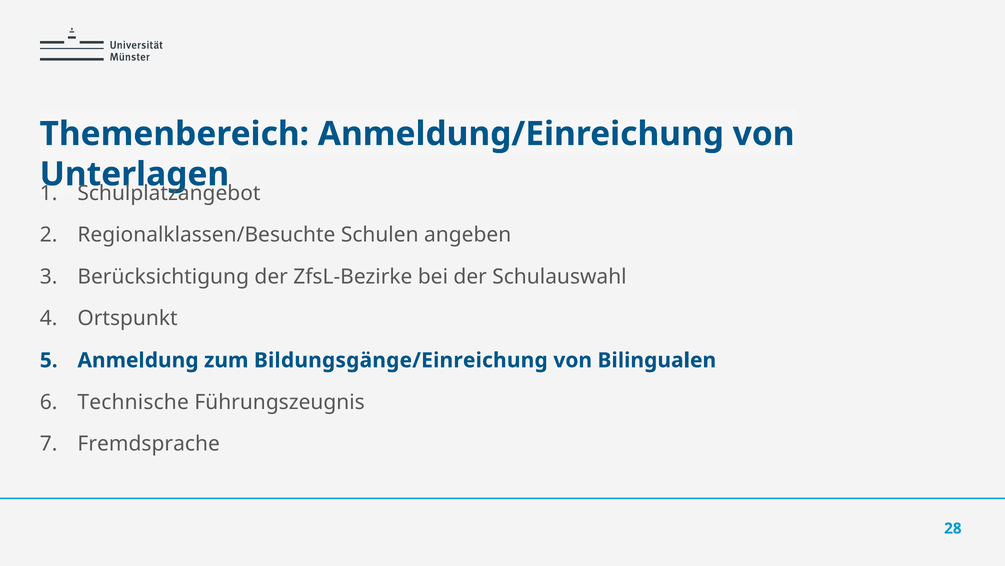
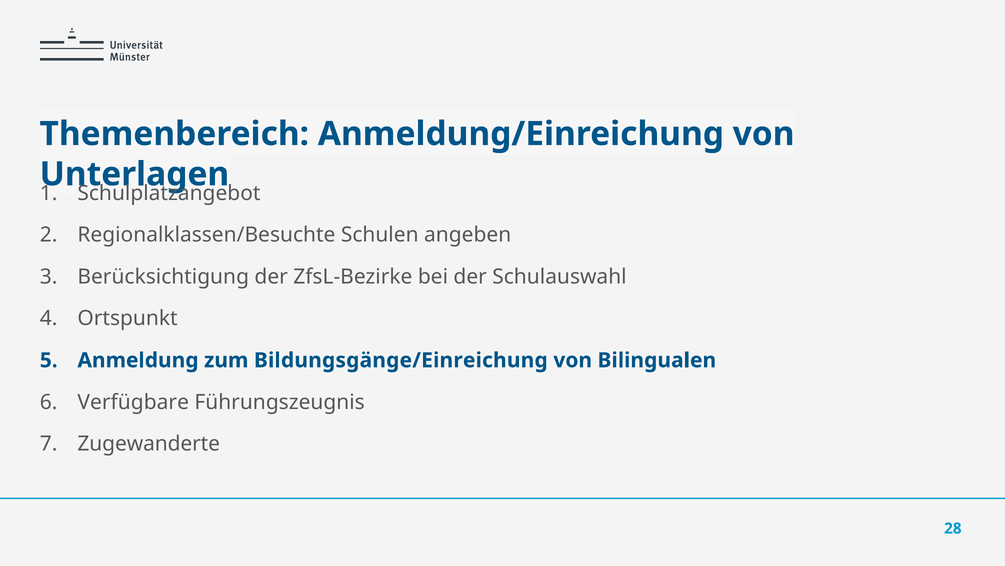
Technische: Technische -> Verfügbare (133, 402)
Fremdsprache: Fremdsprache -> Zugewanderte (149, 443)
